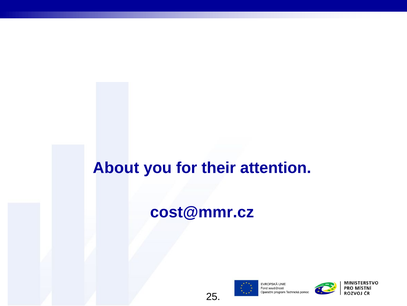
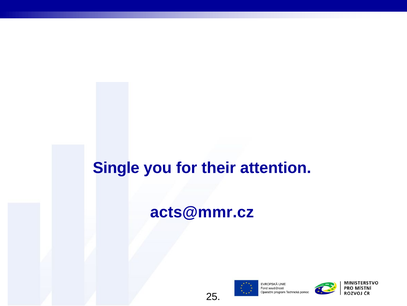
About: About -> Single (116, 167)
cost@mmr.cz: cost@mmr.cz -> acts@mmr.cz (202, 212)
